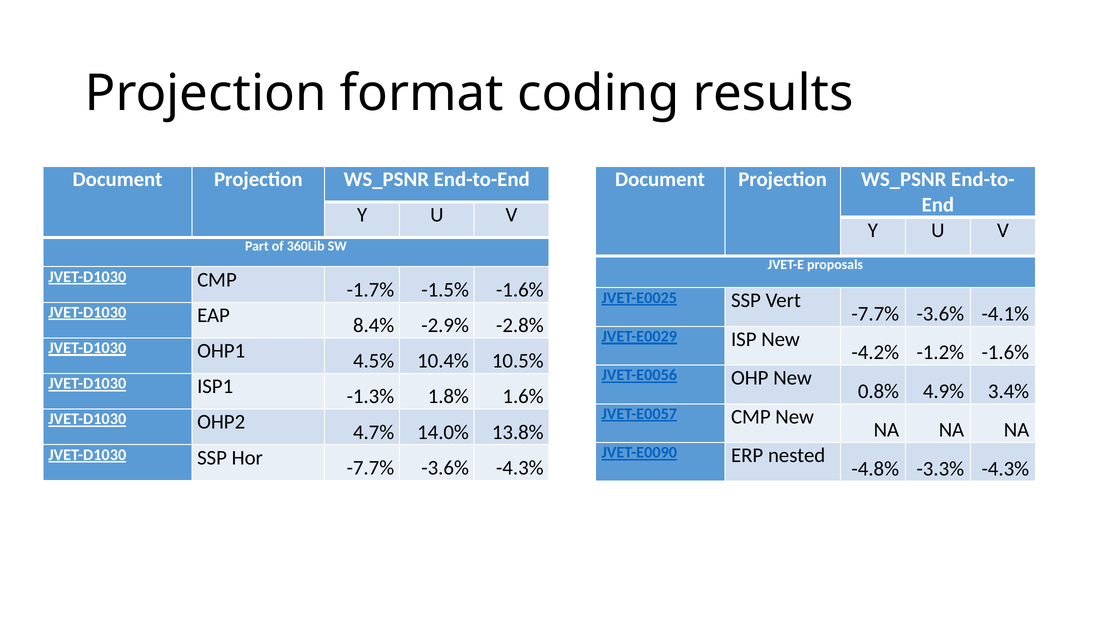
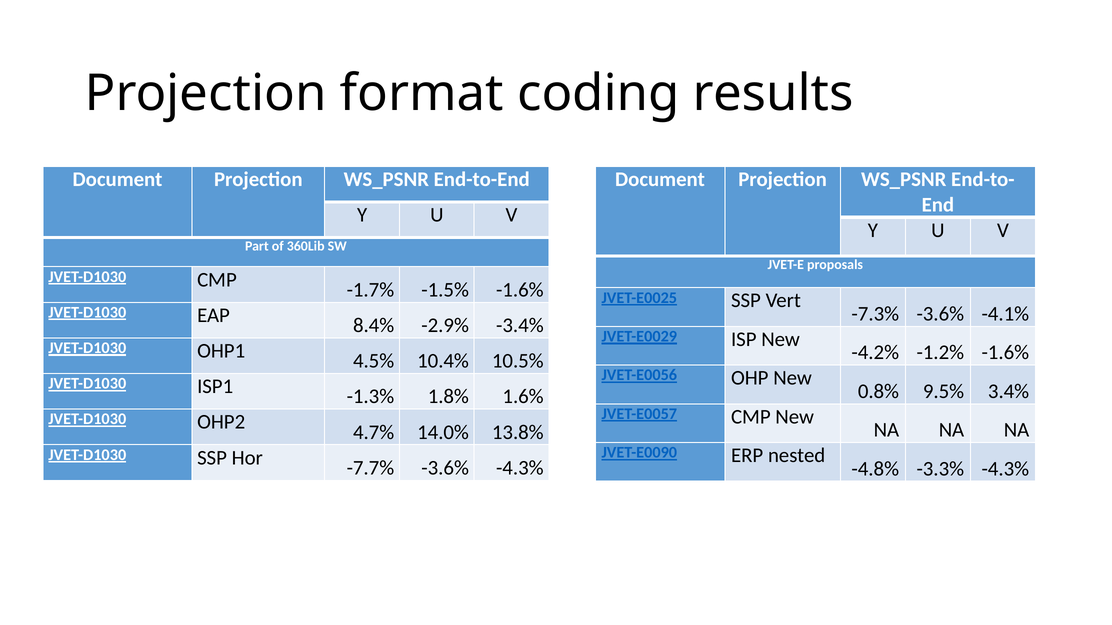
-7.7%: -7.7% -> -7.3% (875, 314)
-2.8%: -2.8% -> -3.4% (520, 326)
4.9%: 4.9% -> 9.5% (944, 392)
